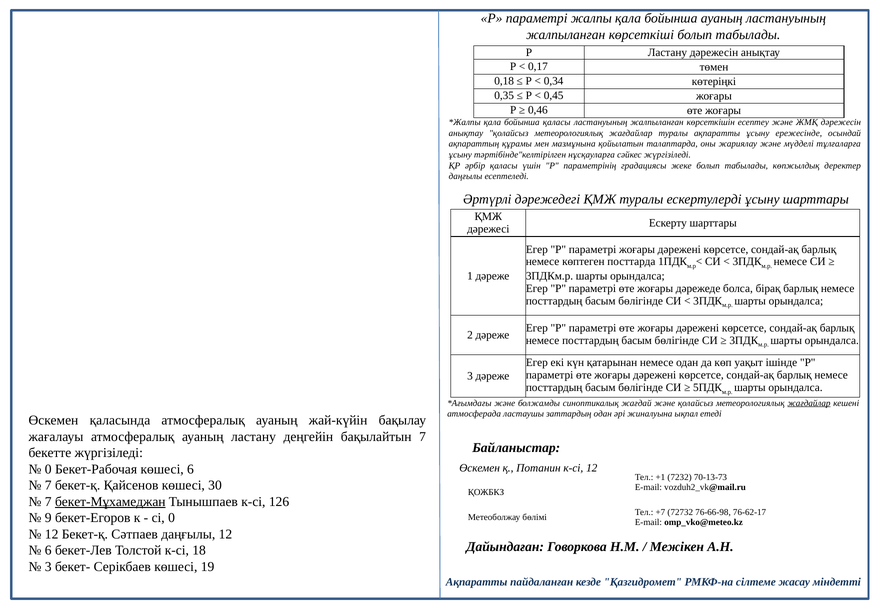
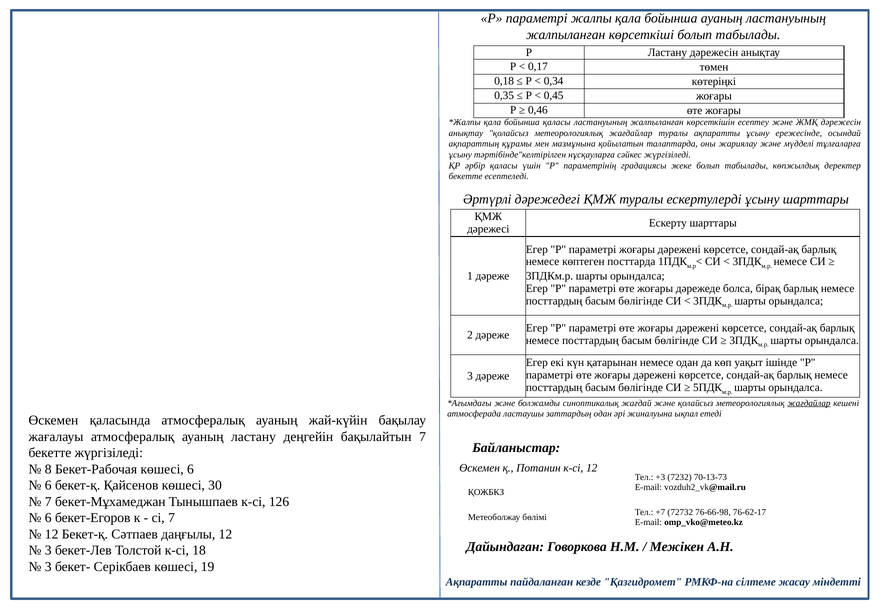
даңғылы: даңғылы -> бекетте (466, 176)
0: 0 -> 8 (48, 469)
+1: +1 -> +3 (660, 477)
7: 7 -> 6 (48, 486)
бекет-Мұхамеджан underline: present -> none (110, 502)
9: 9 -> 6 (48, 518)
сі 0: 0 -> 7 (172, 518)
6: 6 -> 3 (48, 551)
